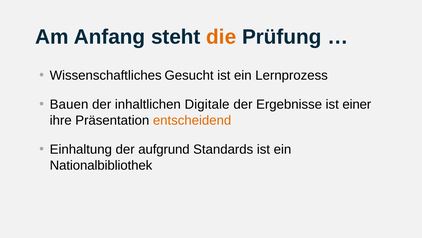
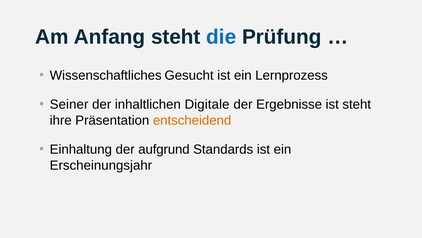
die colour: orange -> blue (221, 37)
Bauen: Bauen -> Seiner (69, 104)
ist einer: einer -> steht (357, 104)
Nationalbibliothek: Nationalbibliothek -> Erscheinungsjahr (101, 165)
